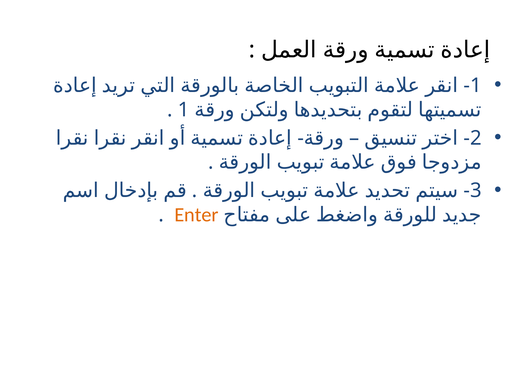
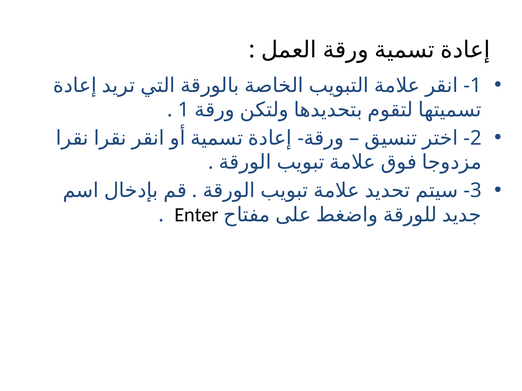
Enter colour: orange -> black (197, 215)
